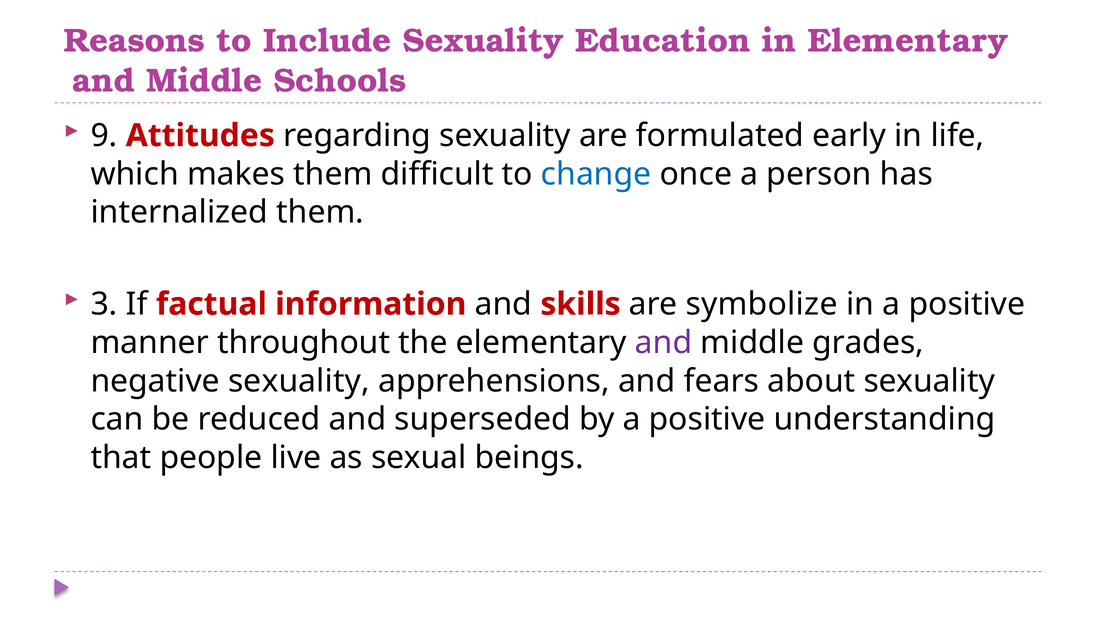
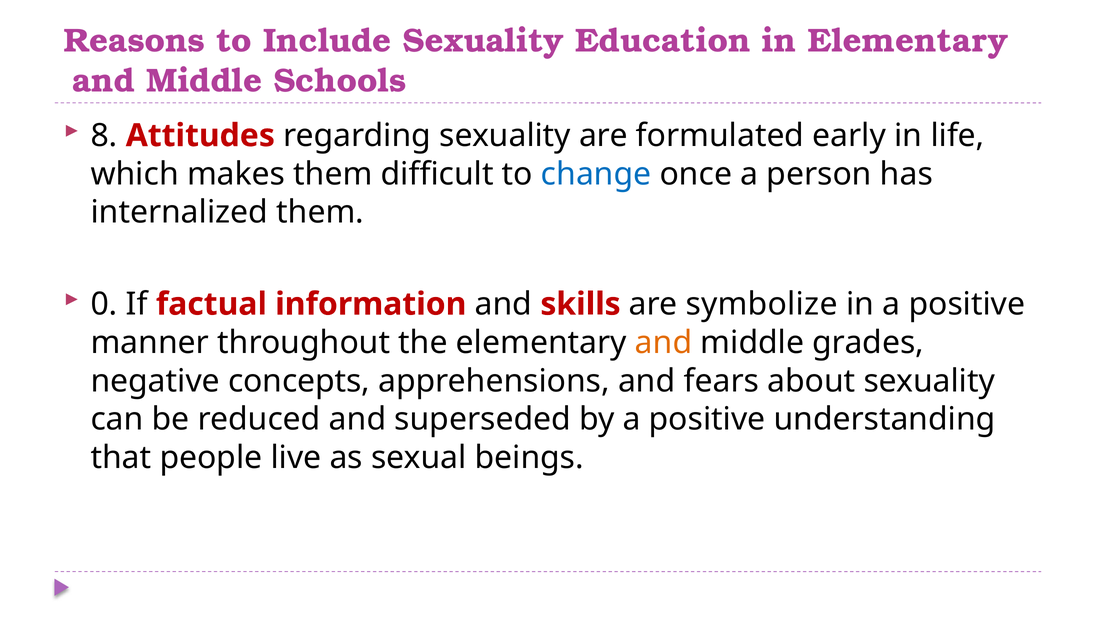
9: 9 -> 8 (104, 136)
3: 3 -> 0 (104, 304)
and colour: purple -> orange (664, 342)
negative sexuality: sexuality -> concepts (299, 381)
